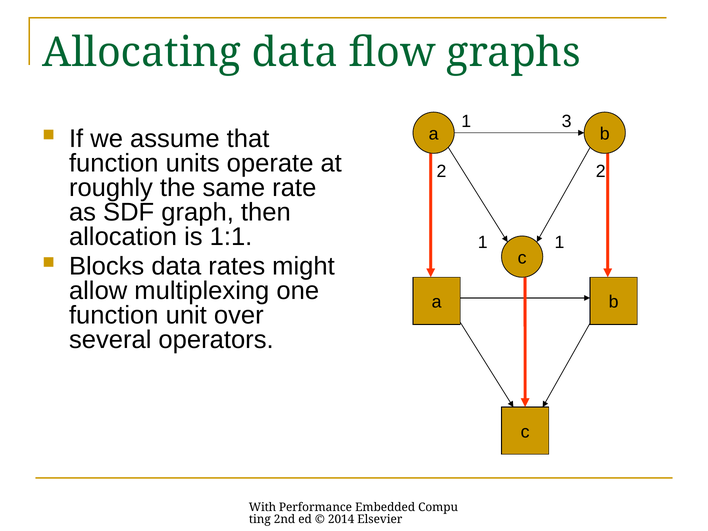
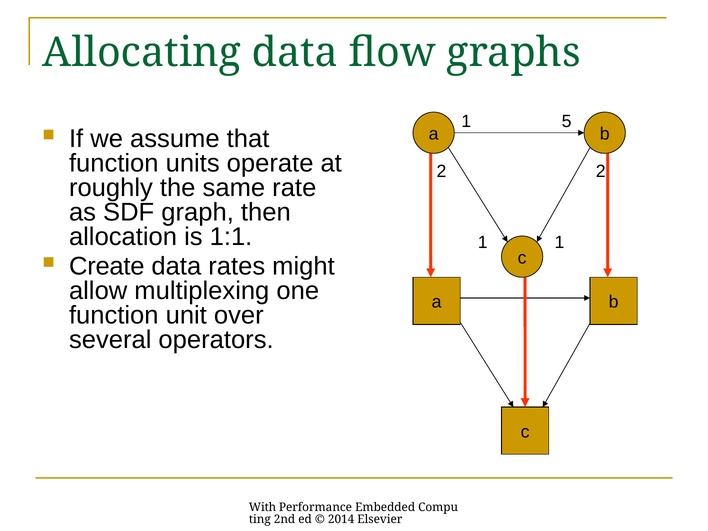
3: 3 -> 5 (567, 122)
Blocks: Blocks -> Create (107, 266)
